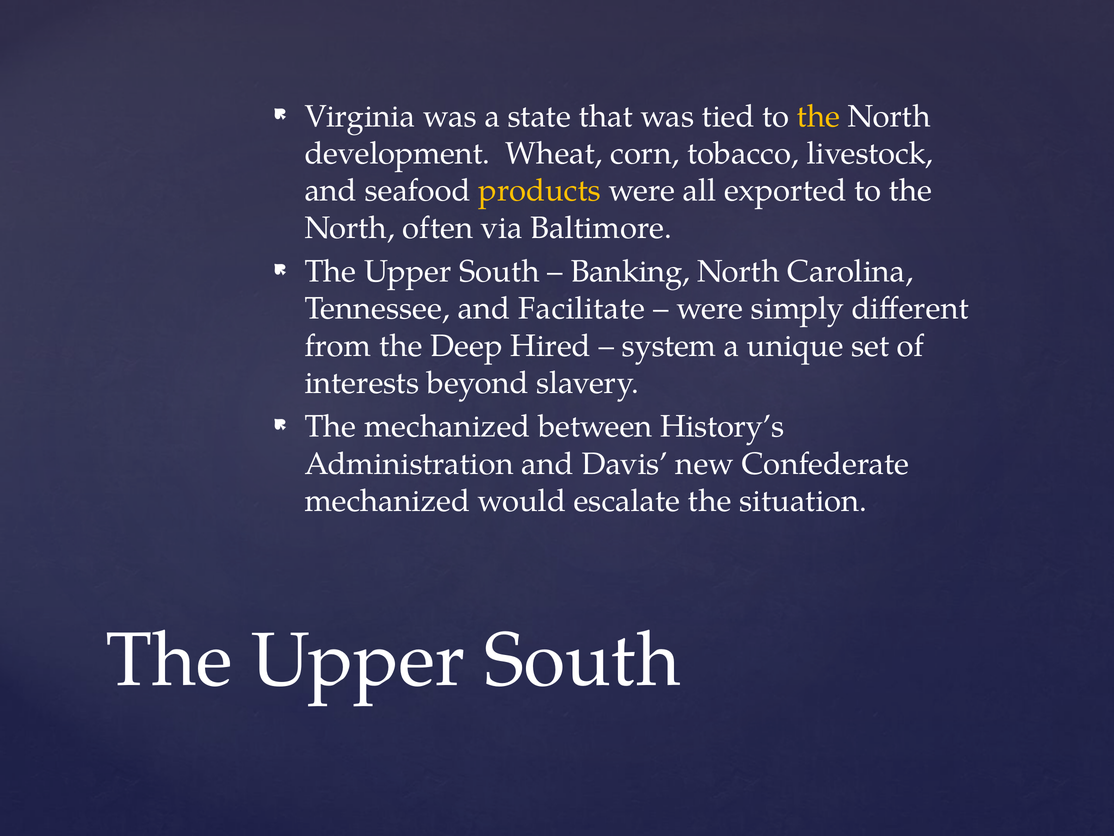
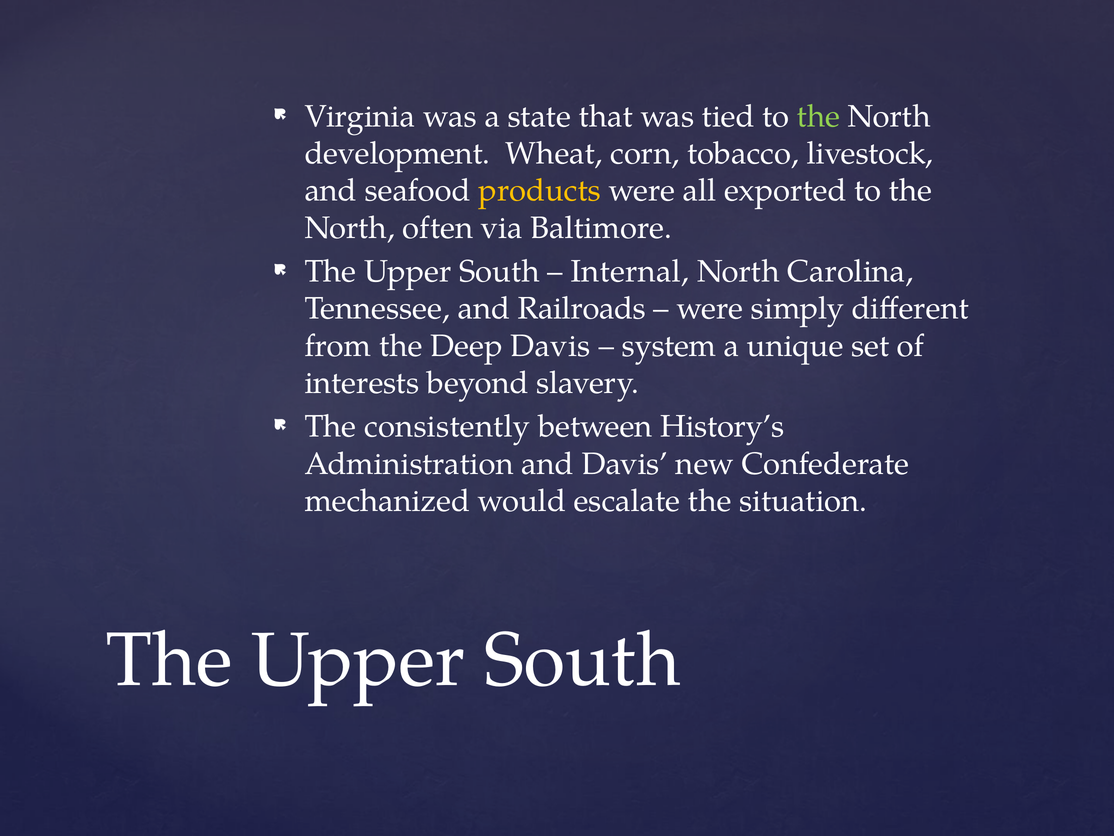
the colour: yellow -> light green (818, 116)
Banking: Banking -> Internal (630, 271)
Facilitate: Facilitate -> Railroads (582, 309)
Deep Hired: Hired -> Davis (550, 346)
The mechanized: mechanized -> consistently (447, 426)
